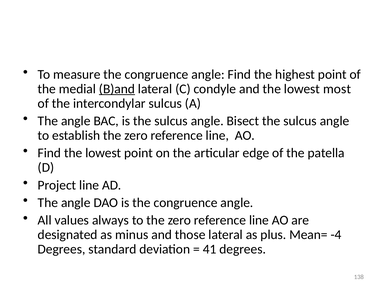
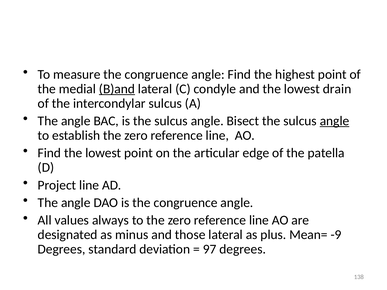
most: most -> drain (337, 89)
angle underline: none -> present (335, 121)
-4: -4 -> -9 (336, 235)
41: 41 -> 97 (210, 249)
